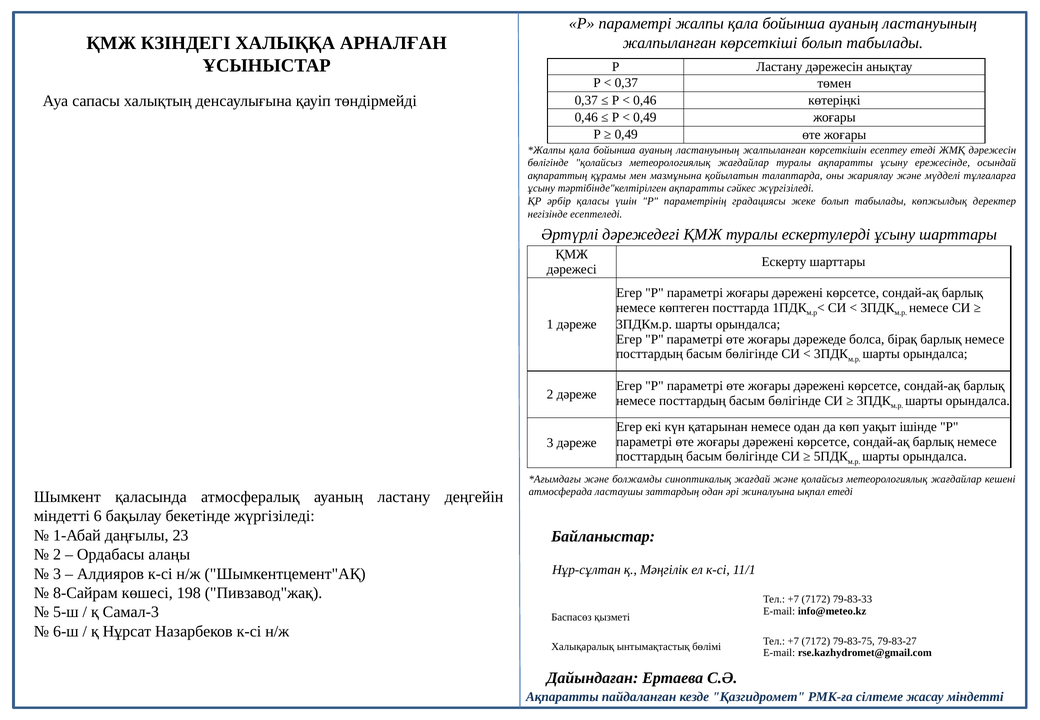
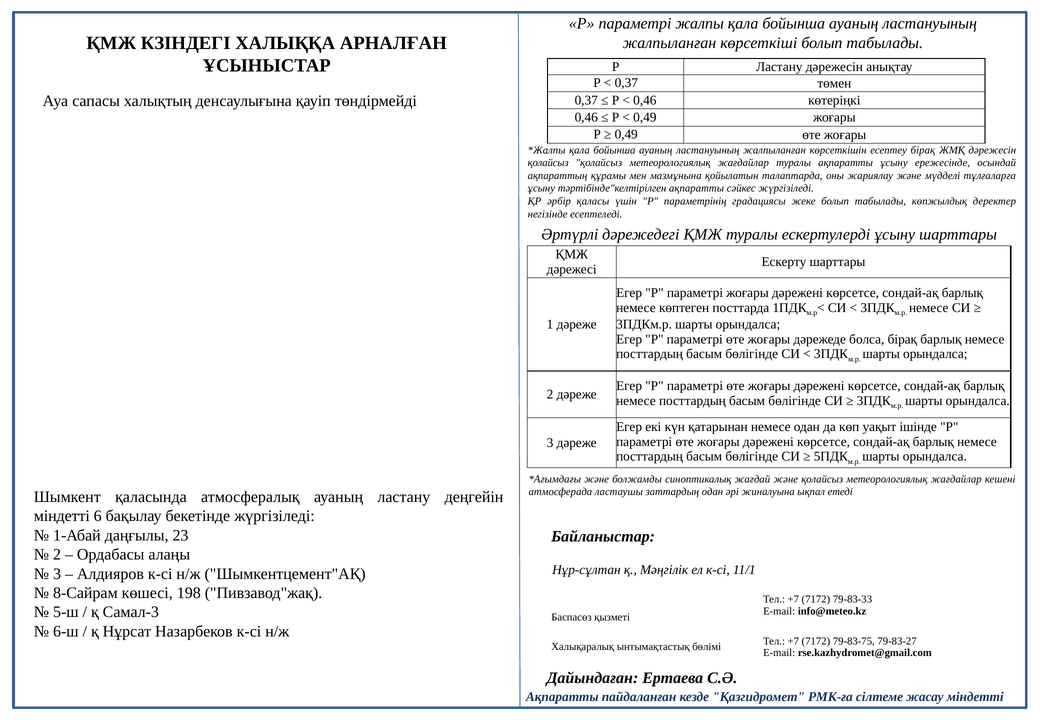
есептеу етеді: етеді -> бірақ (923, 150)
бөлігінде: бөлігінде -> қолайсыз (548, 163)
